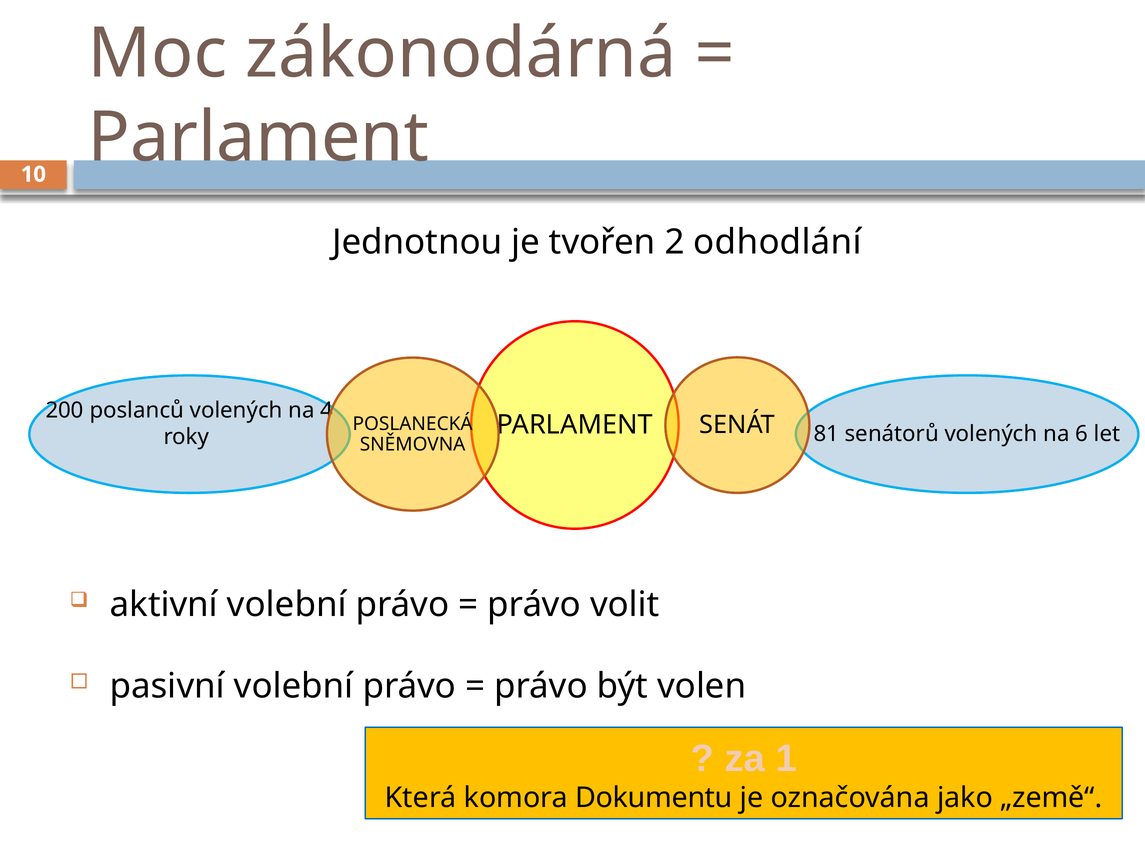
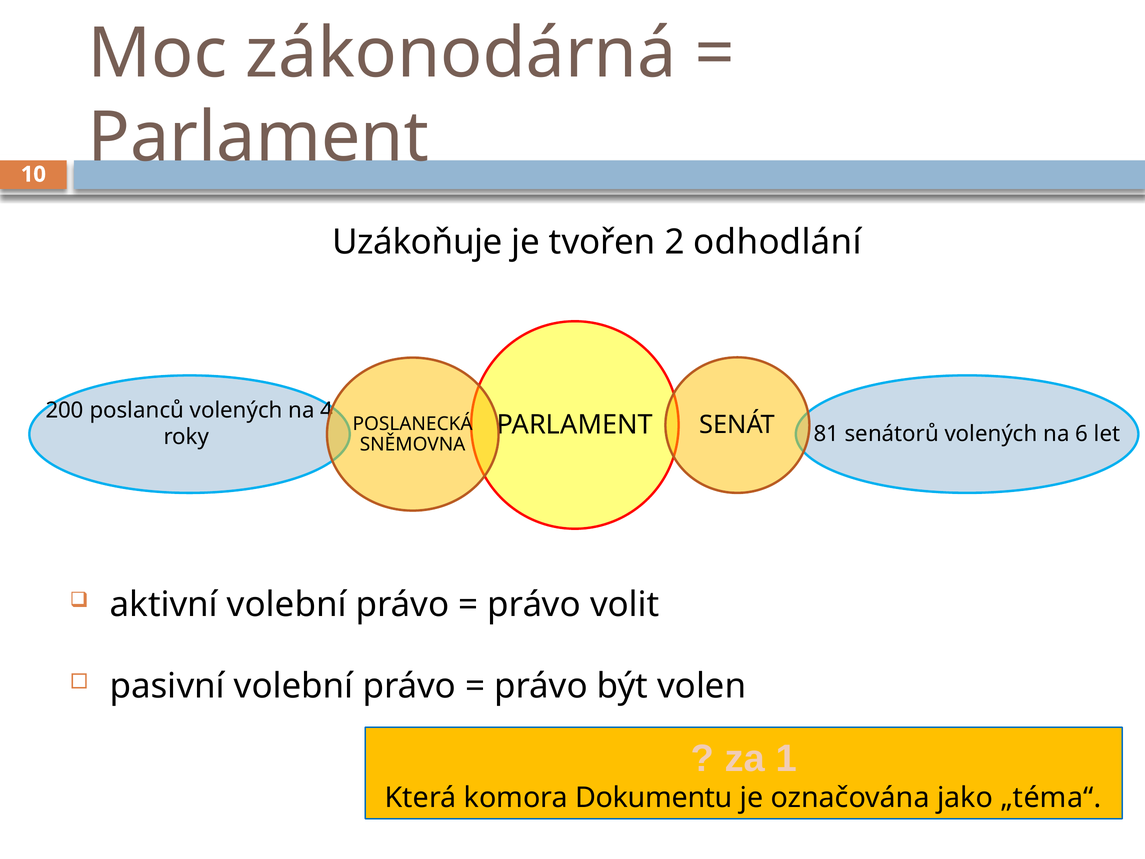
Jednotnou: Jednotnou -> Uzákoňuje (417, 242)
„země“: „země“ -> „téma“ (1051, 798)
